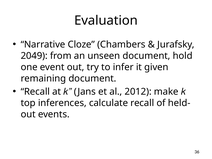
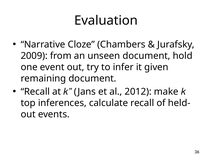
2049: 2049 -> 2009 (34, 56)
